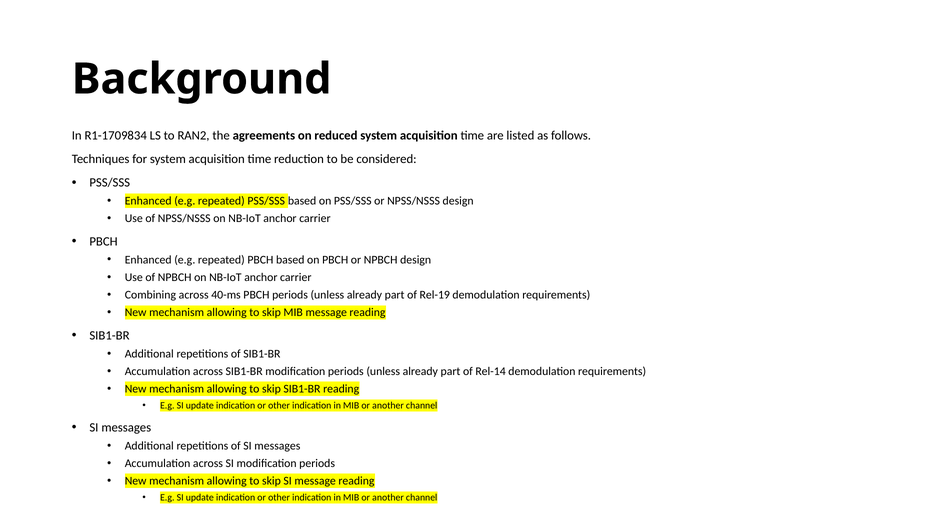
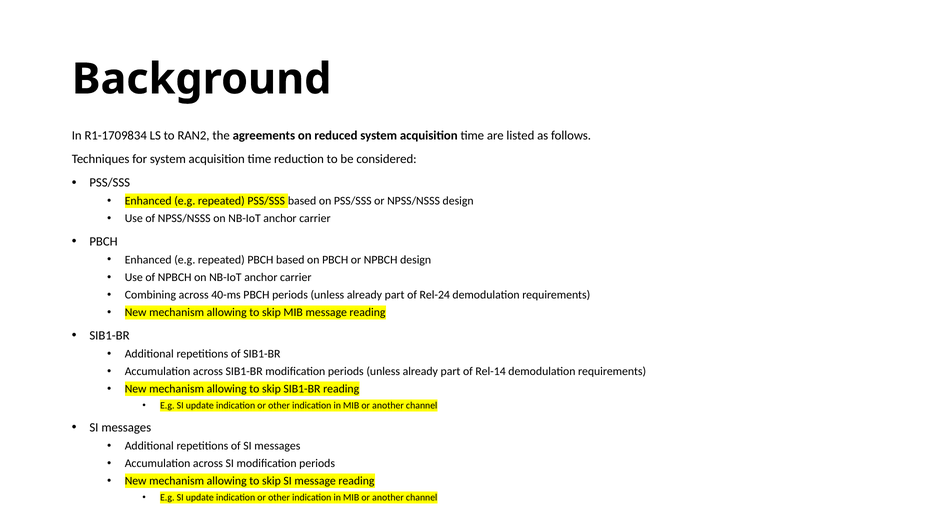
Rel-19: Rel-19 -> Rel-24 (435, 295)
